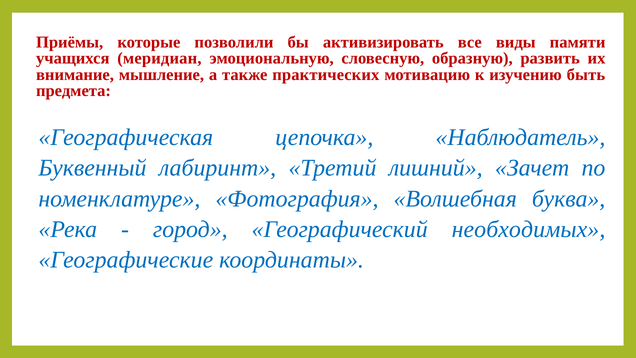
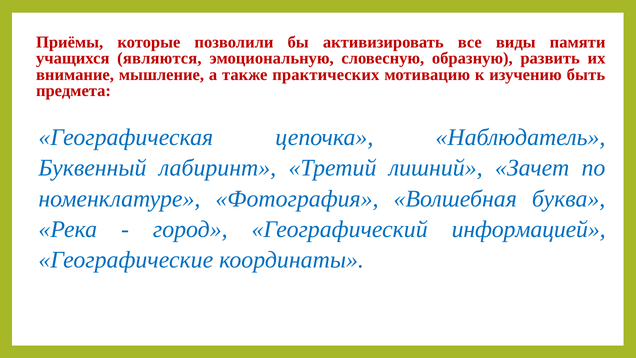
меридиан: меридиан -> являются (159, 58)
необходимых: необходимых -> информацией (529, 229)
